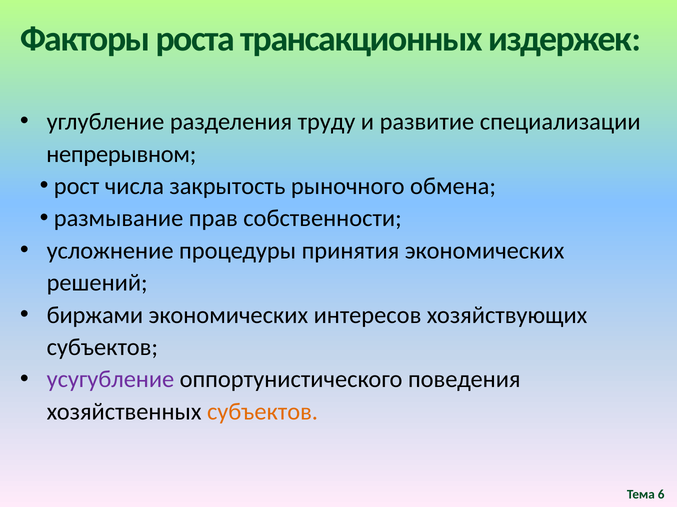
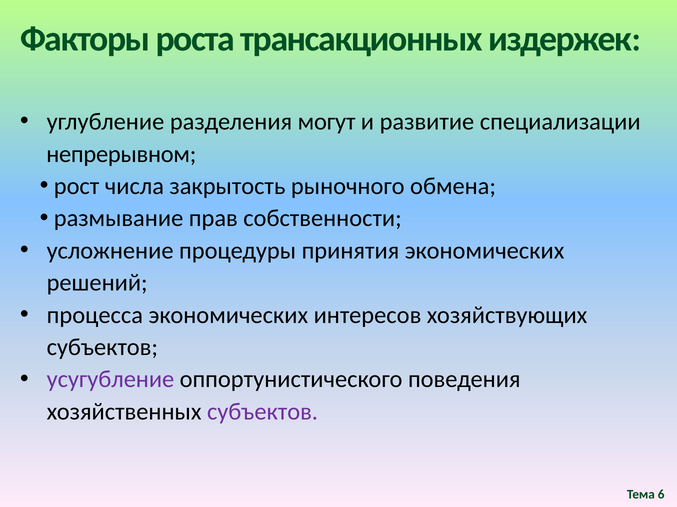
труду: труду -> могут (327, 122)
биржами: биржами -> процесса (95, 315)
субъектов colour: orange -> purple (263, 412)
